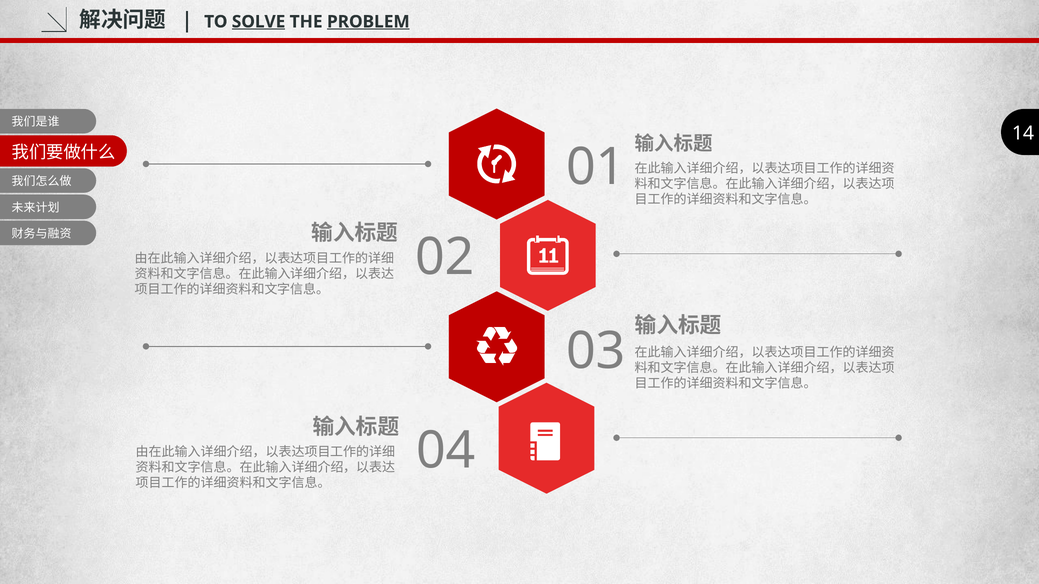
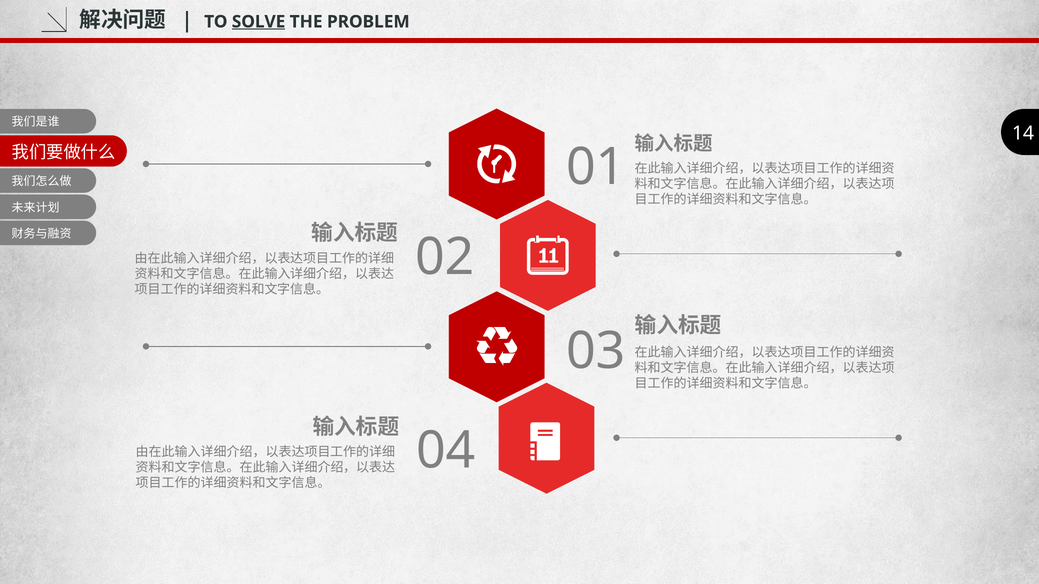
PROBLEM underline: present -> none (368, 22)
